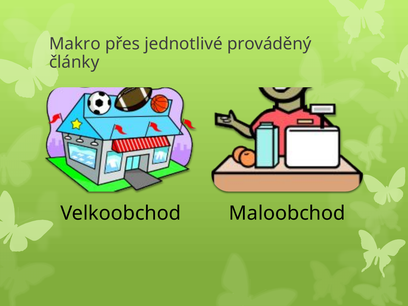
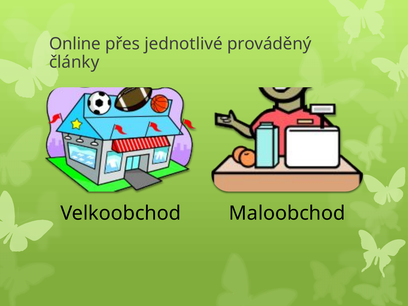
Makro: Makro -> Online (75, 44)
